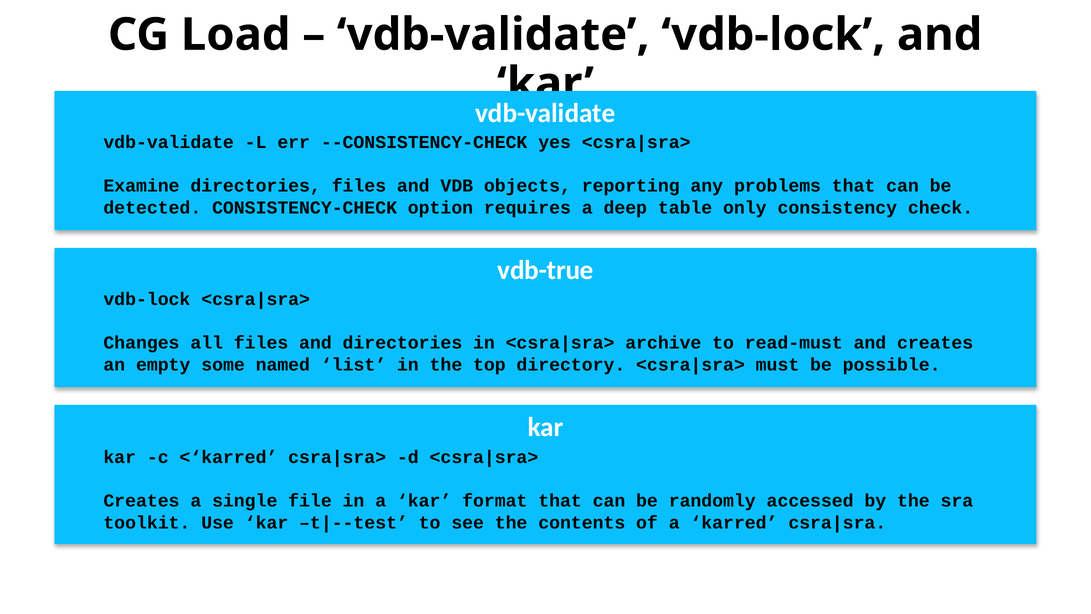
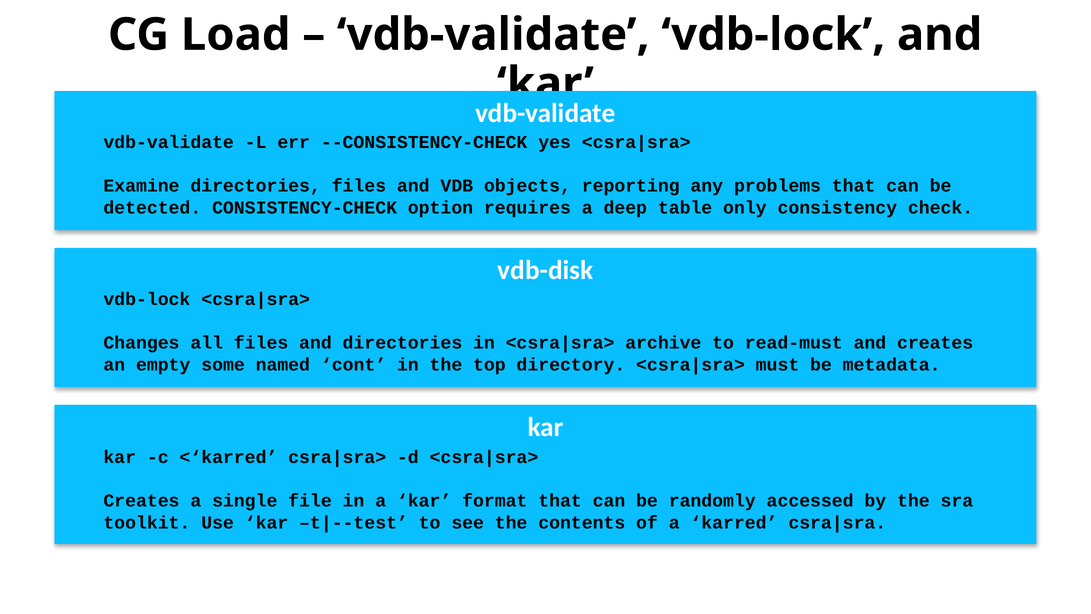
vdb-true: vdb-true -> vdb-disk (545, 270)
list: list -> cont (354, 364)
possible: possible -> metadata (892, 364)
